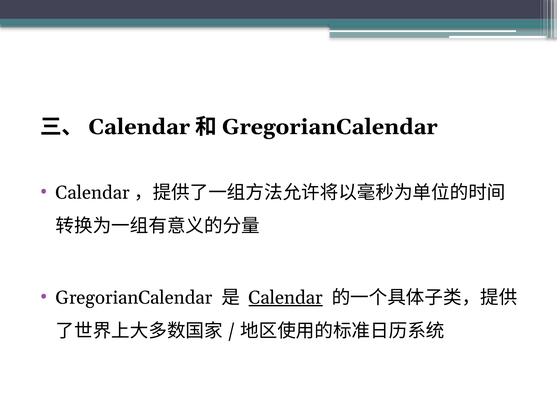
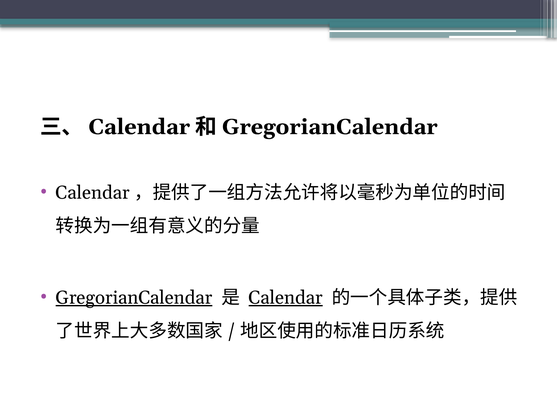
GregorianCalendar underline: none -> present (134, 298)
